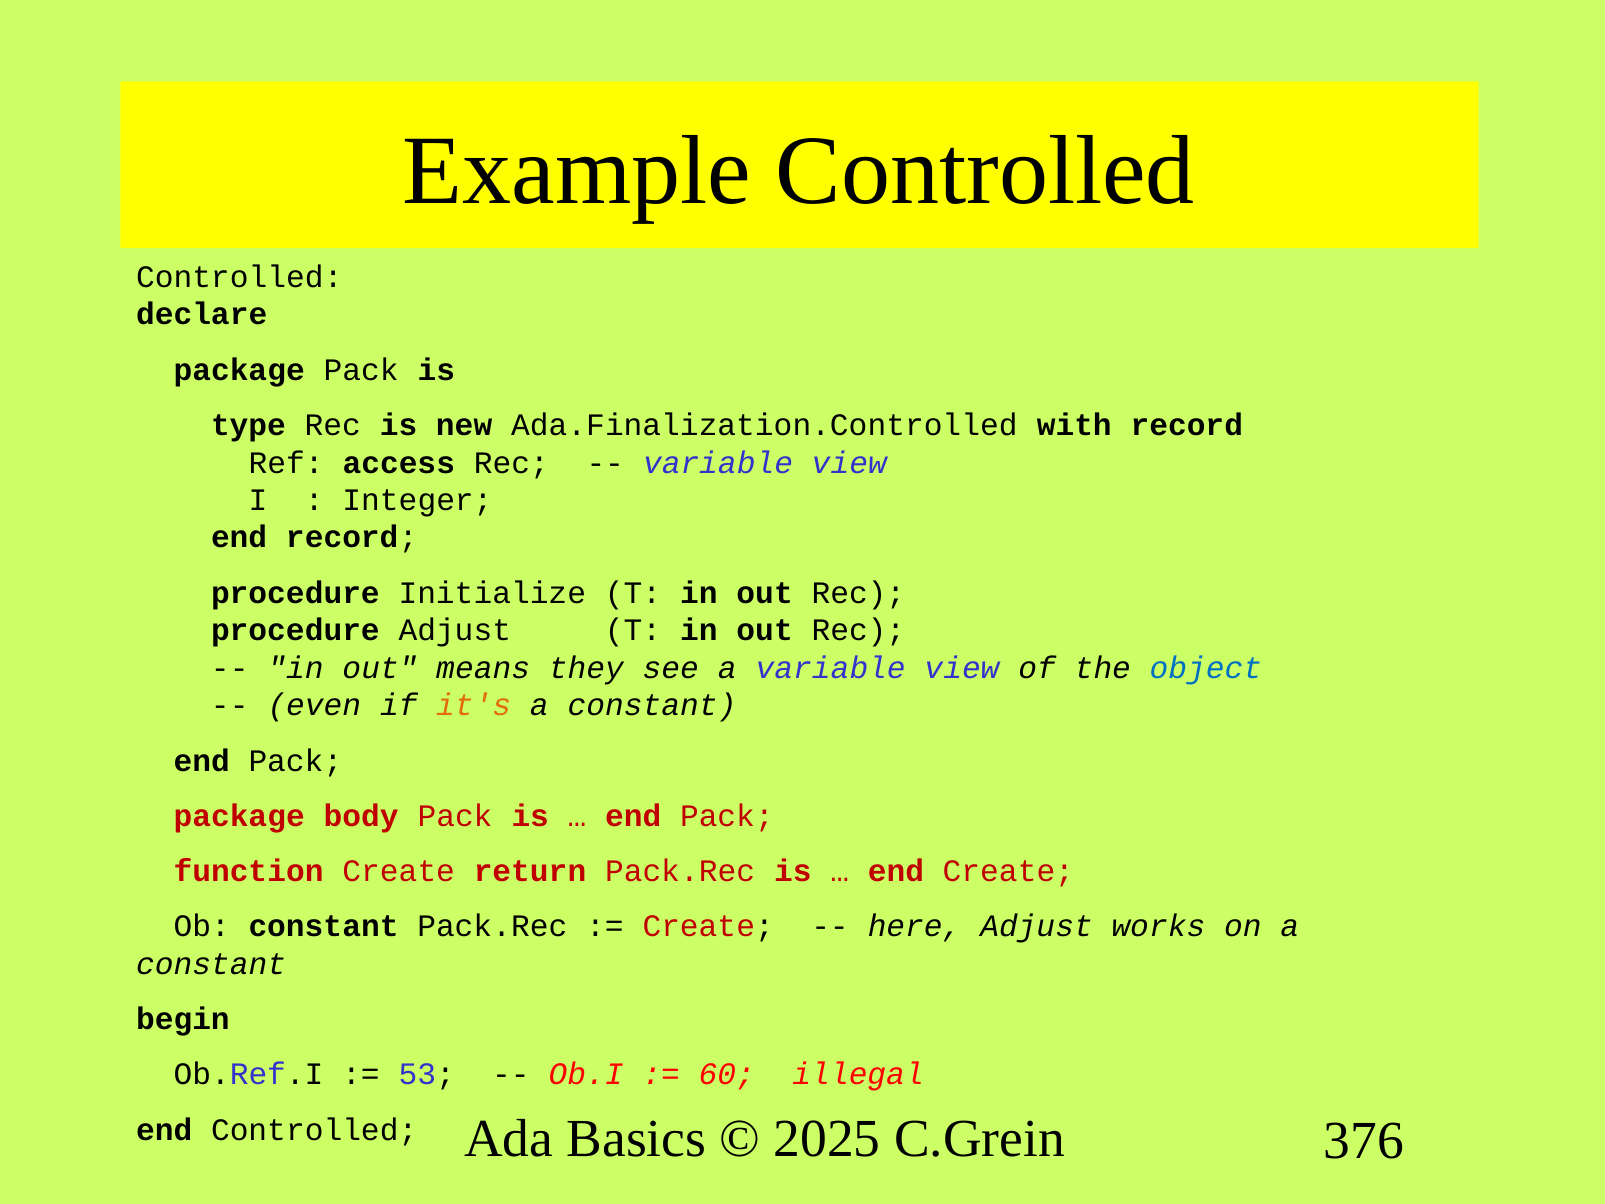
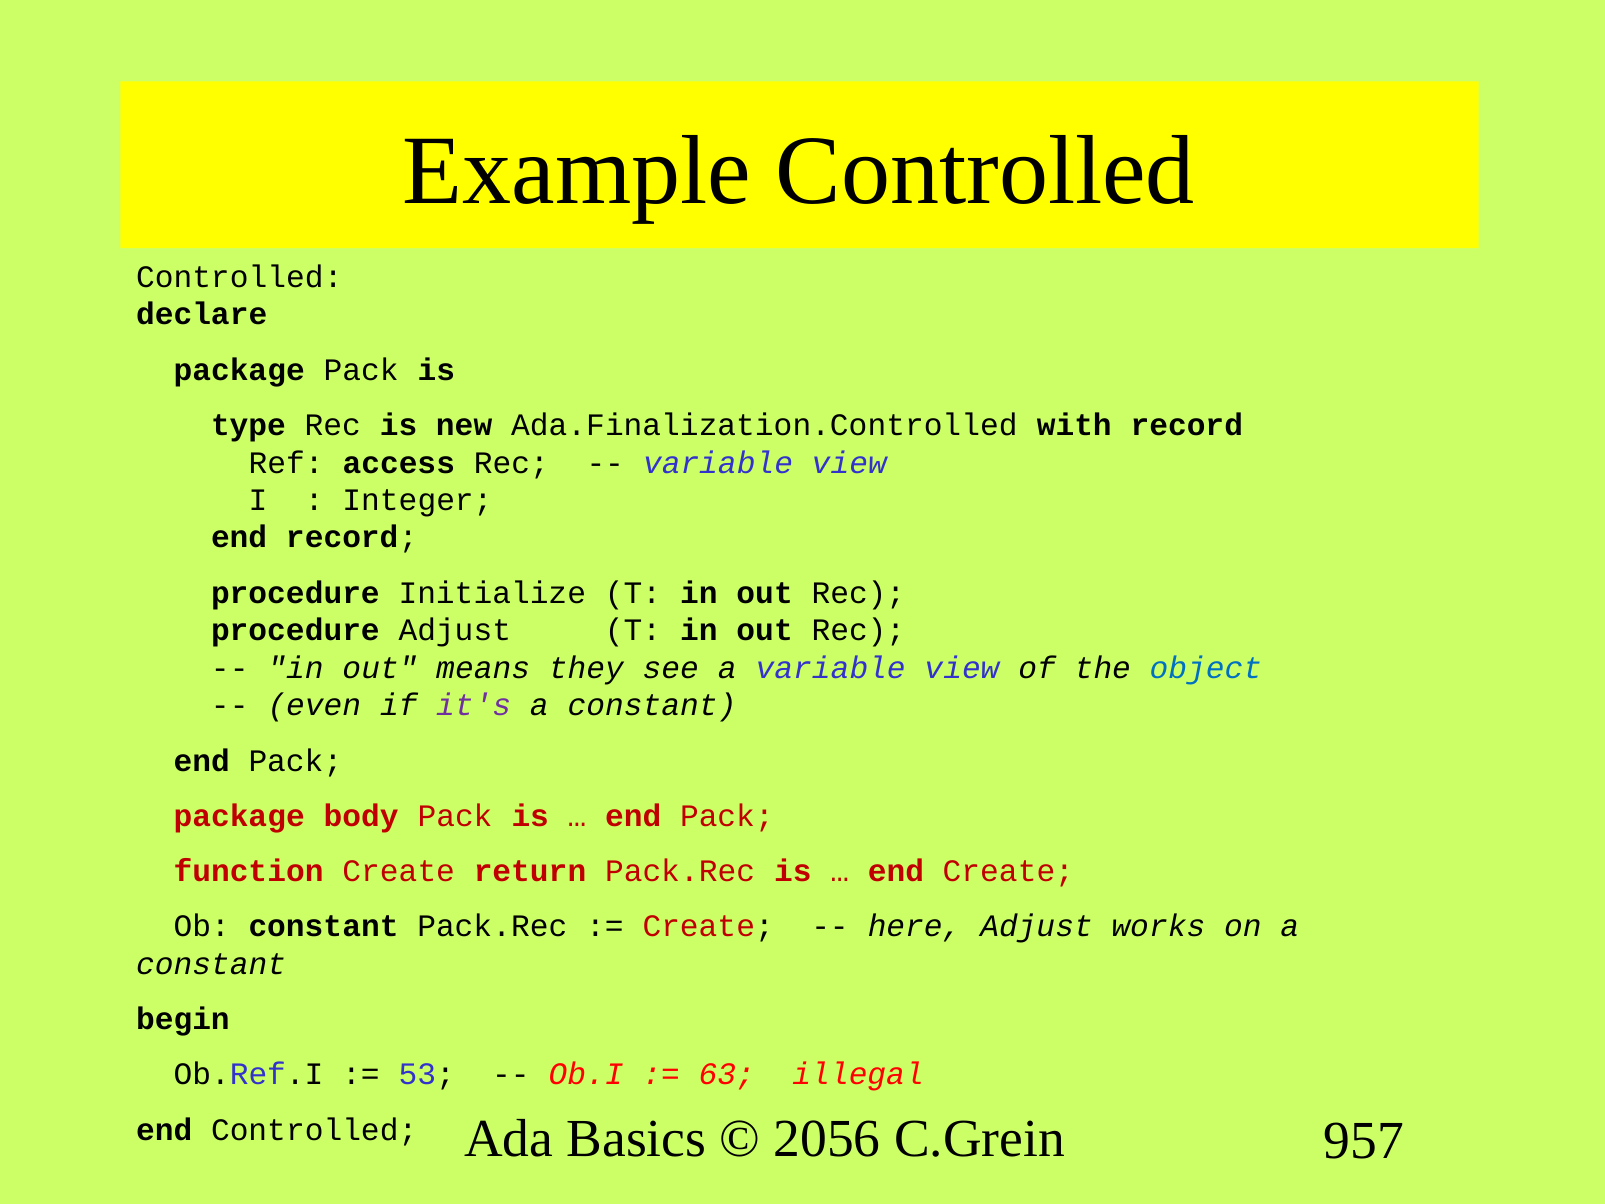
it's colour: orange -> purple (474, 705)
60: 60 -> 63 (727, 1074)
2025: 2025 -> 2056 (827, 1139)
376: 376 -> 957 (1364, 1141)
